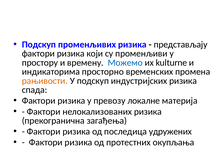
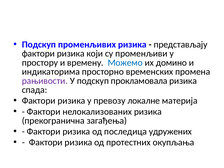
kulturne: kulturne -> домино (171, 63)
рањивости colour: orange -> purple (45, 81)
индустријских: индустријских -> прокламовала (139, 81)
